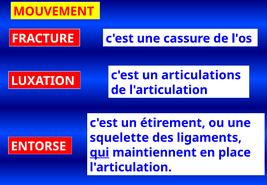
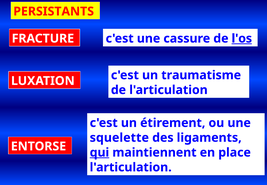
MOUVEMENT: MOUVEMENT -> PERSISTANTS (54, 11)
l'os underline: none -> present (242, 38)
articulations: articulations -> traumatisme (201, 75)
